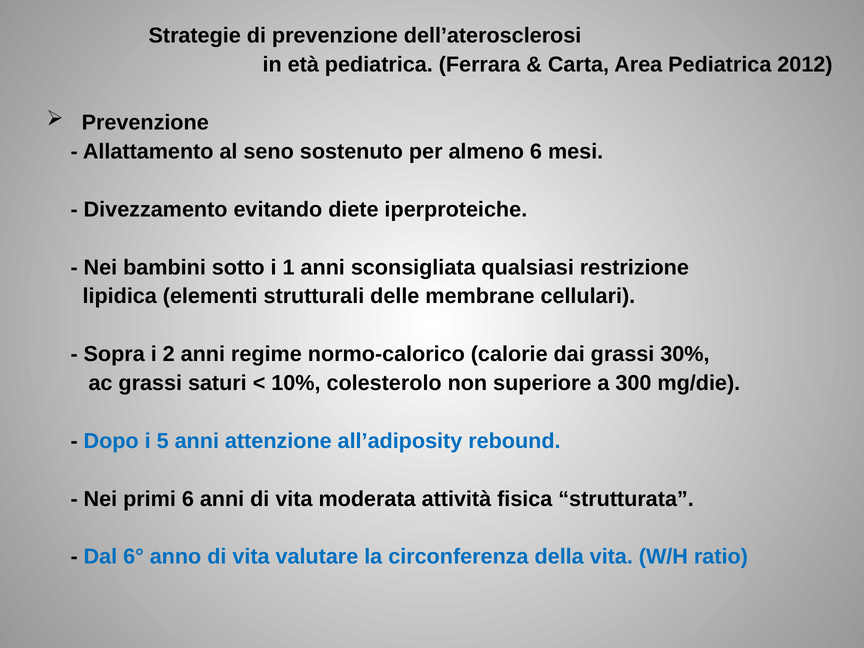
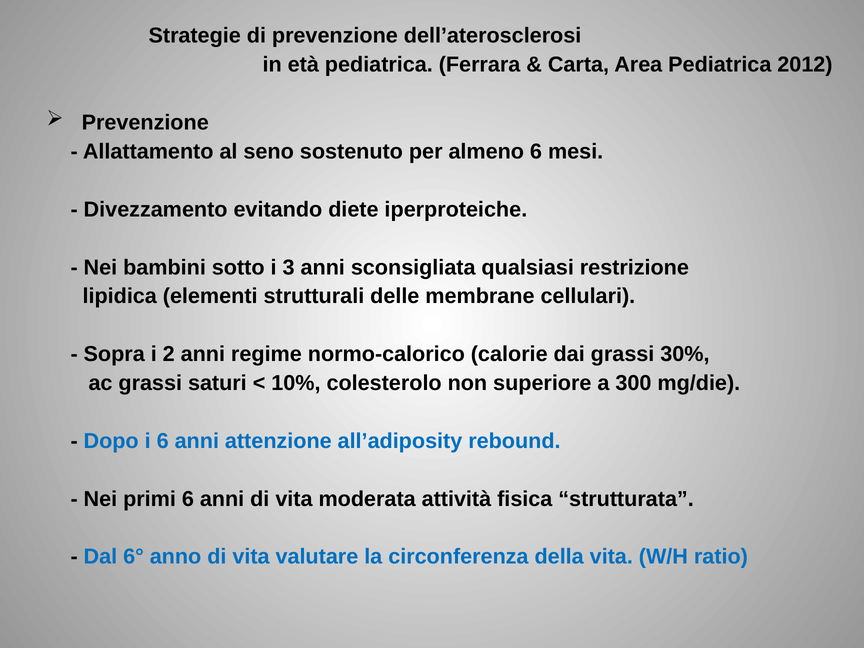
1: 1 -> 3 (289, 267)
i 5: 5 -> 6 (163, 441)
